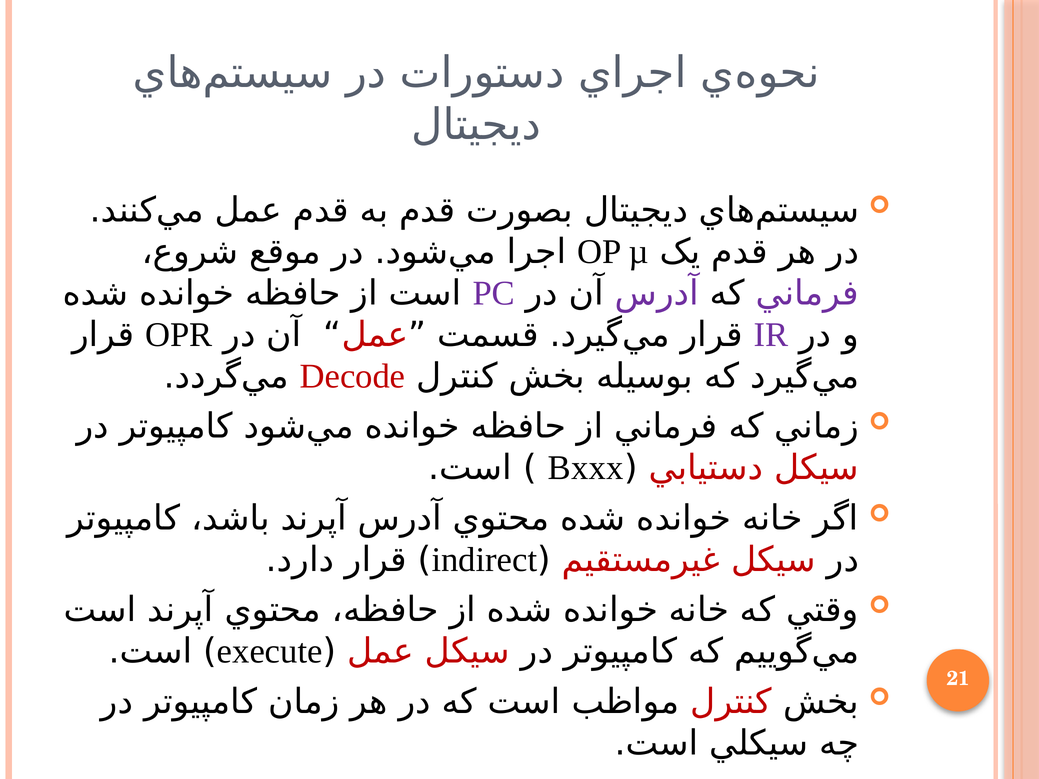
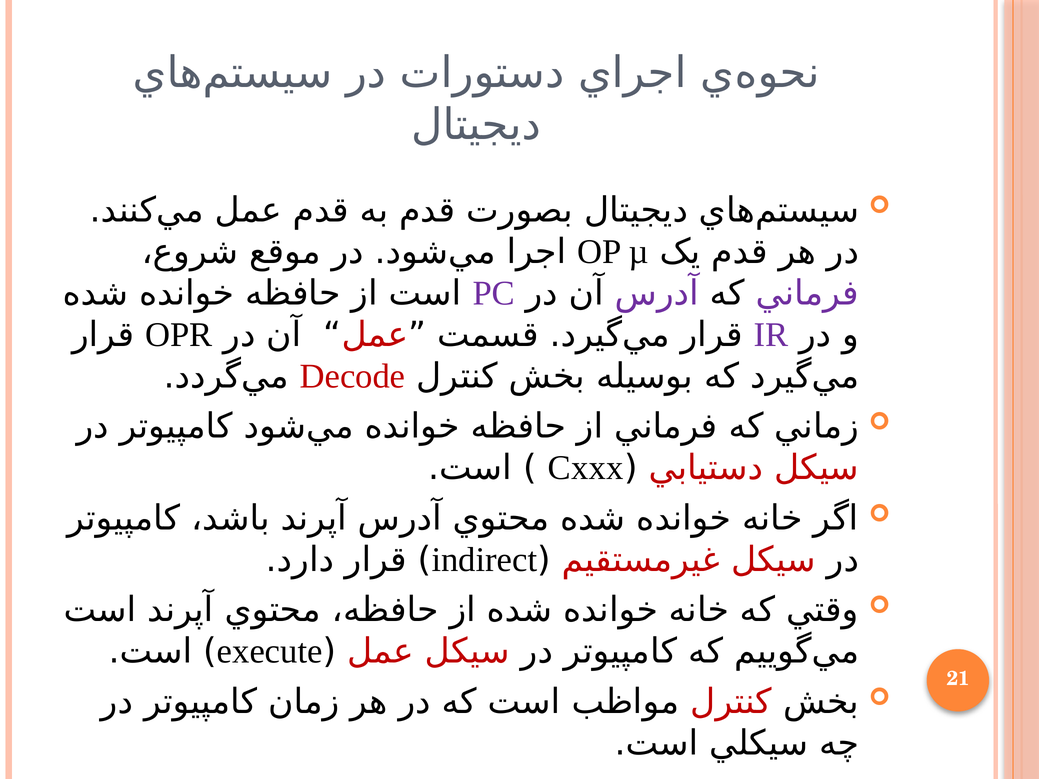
Bxxx: Bxxx -> Cxxx (586, 468)
